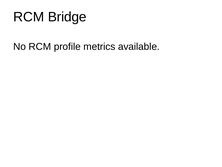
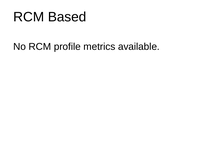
Bridge: Bridge -> Based (67, 17)
